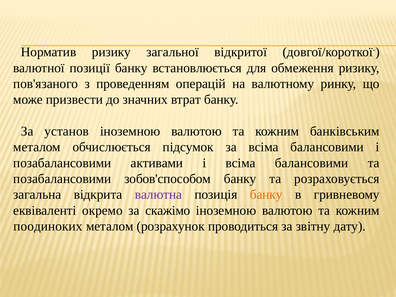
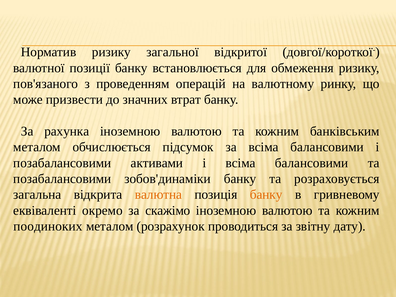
установ: установ -> рахунка (67, 131)
зобов'способом: зобов'способом -> зобов'динаміки (168, 179)
валютна colour: purple -> orange (158, 195)
